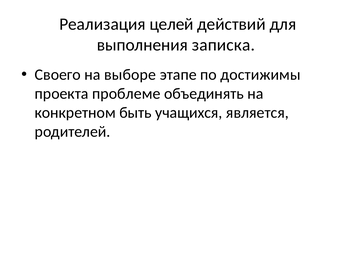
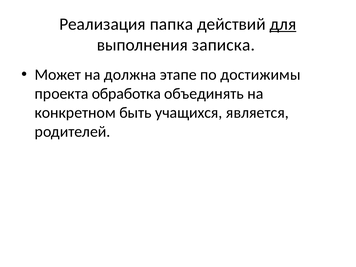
целей: целей -> папка (171, 24)
для underline: none -> present (283, 24)
Своего: Своего -> Может (58, 75)
выборе: выборе -> должна (130, 75)
проблеме: проблеме -> обработка (126, 94)
